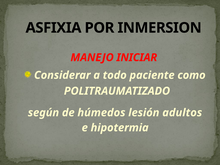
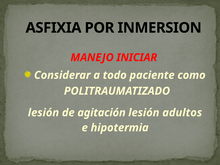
según: según -> lesión (43, 113)
húmedos: húmedos -> agitación (102, 113)
